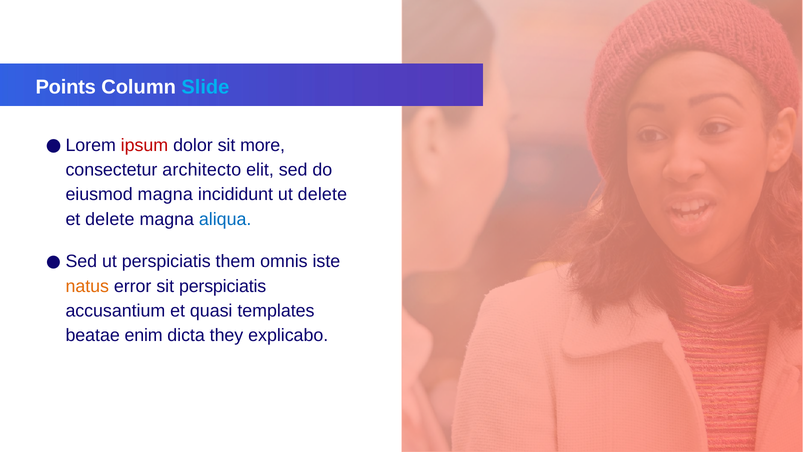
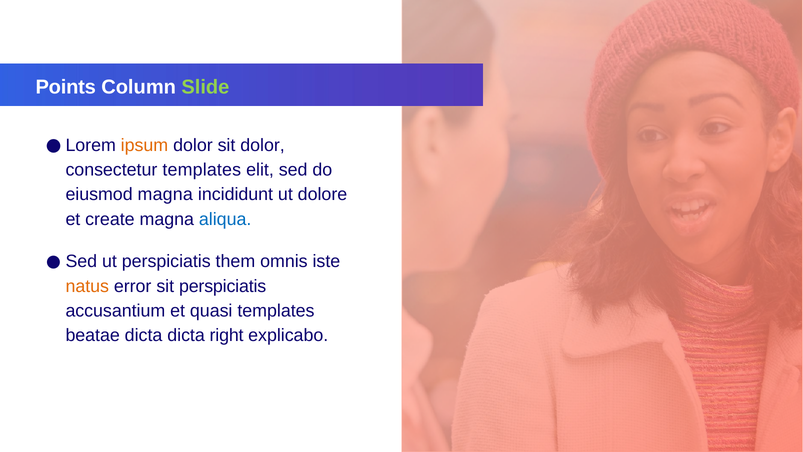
Slide colour: light blue -> light green (205, 87)
ipsum colour: red -> orange (144, 145)
sit more: more -> dolor (263, 145)
consectetur architecto: architecto -> templates (202, 170)
ut delete: delete -> dolore (322, 194)
et delete: delete -> create (110, 219)
beatae enim: enim -> dicta (144, 335)
they: they -> right (227, 335)
